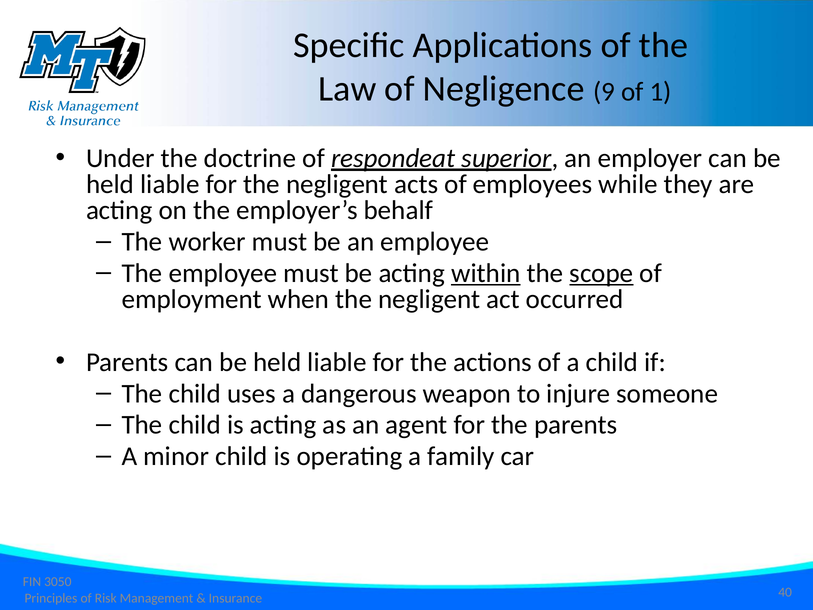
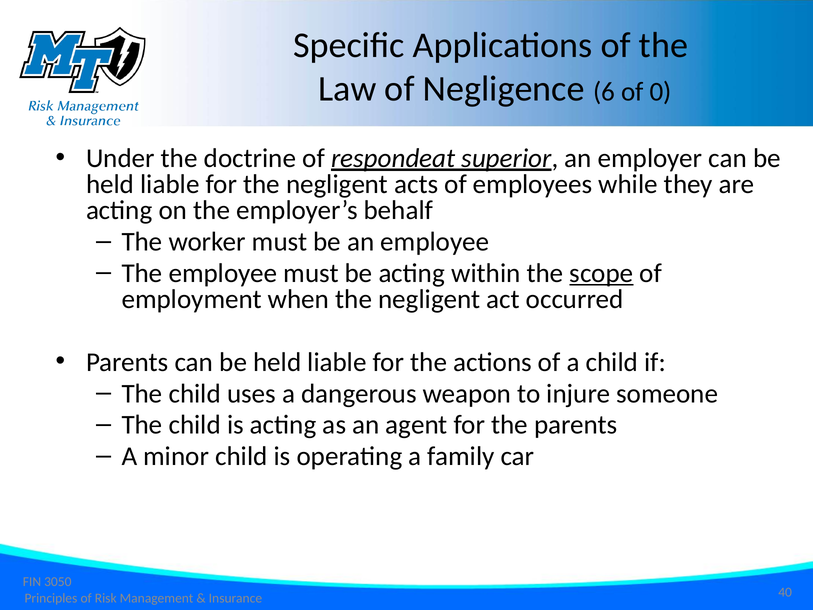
9: 9 -> 6 (604, 92)
1: 1 -> 0 (661, 92)
within underline: present -> none (486, 273)
